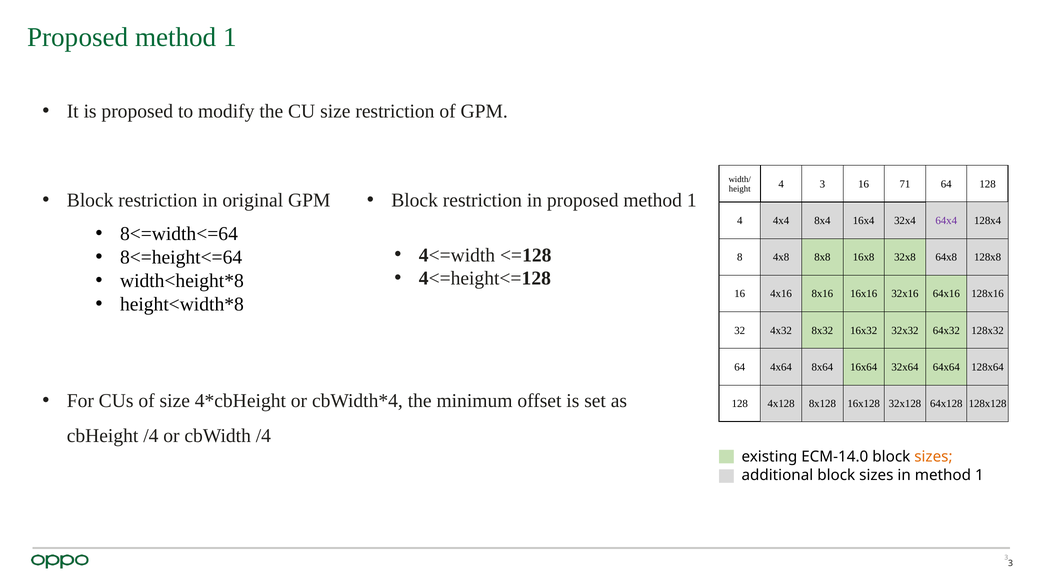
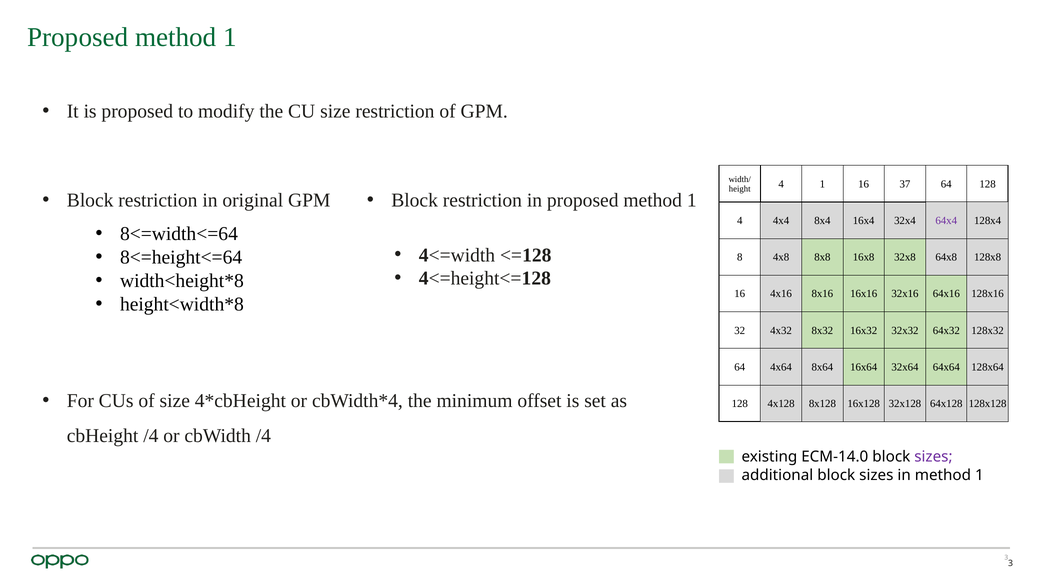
4 3: 3 -> 1 (822, 184)
71: 71 -> 37 (905, 184)
sizes colour: orange -> purple (933, 457)
